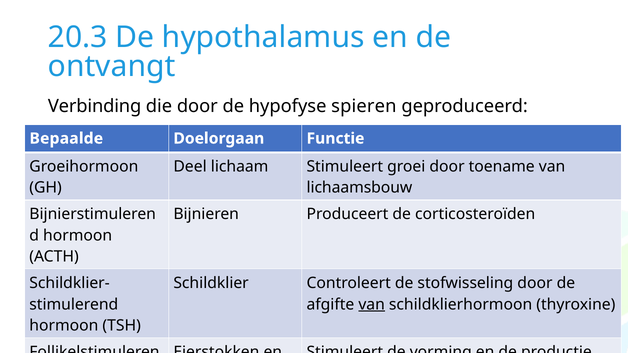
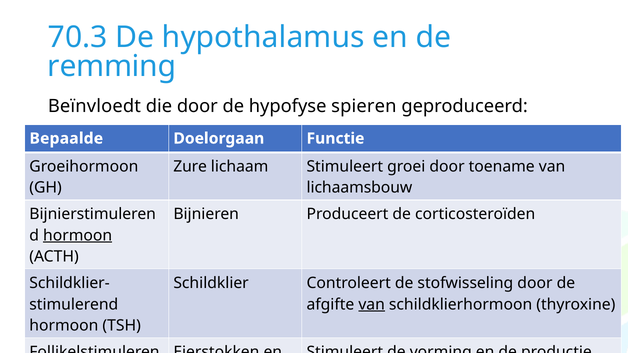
20.3: 20.3 -> 70.3 (78, 37)
ontvangt: ontvangt -> remming (112, 66)
Verbinding: Verbinding -> Beïnvloedt (94, 106)
Deel: Deel -> Zure (190, 166)
hormoon underline: none -> present (78, 236)
